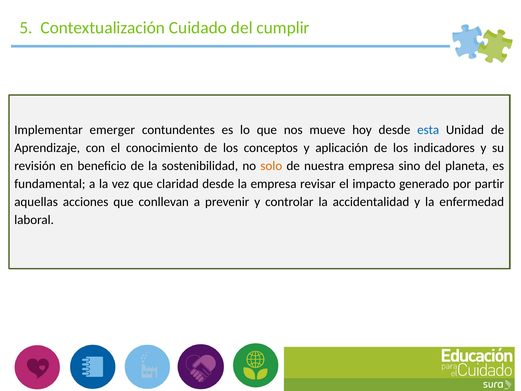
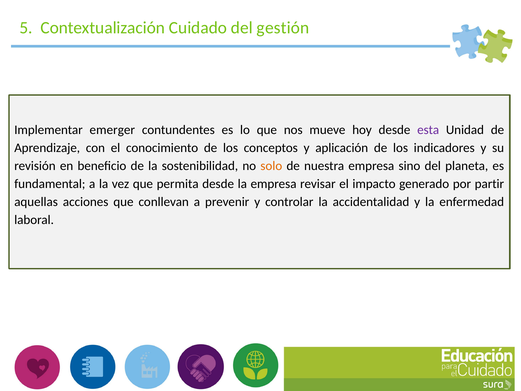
cumplir: cumplir -> gestión (283, 28)
esta colour: blue -> purple (428, 130)
claridad: claridad -> permita (178, 184)
